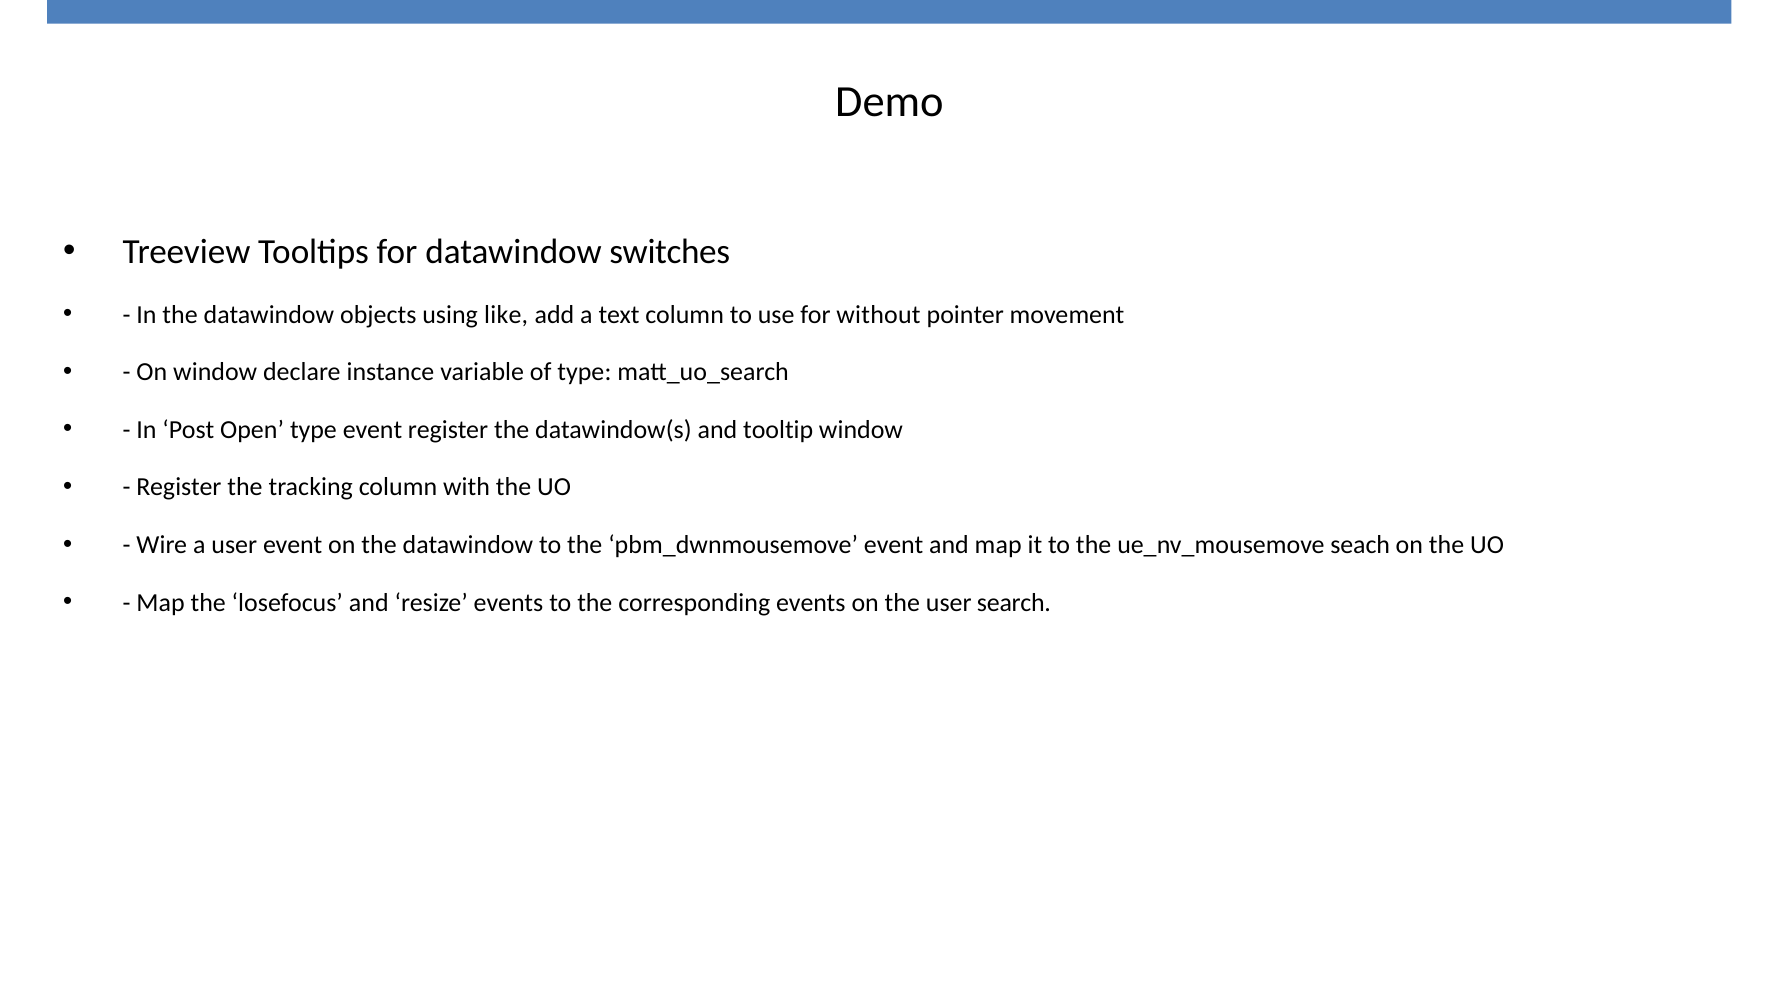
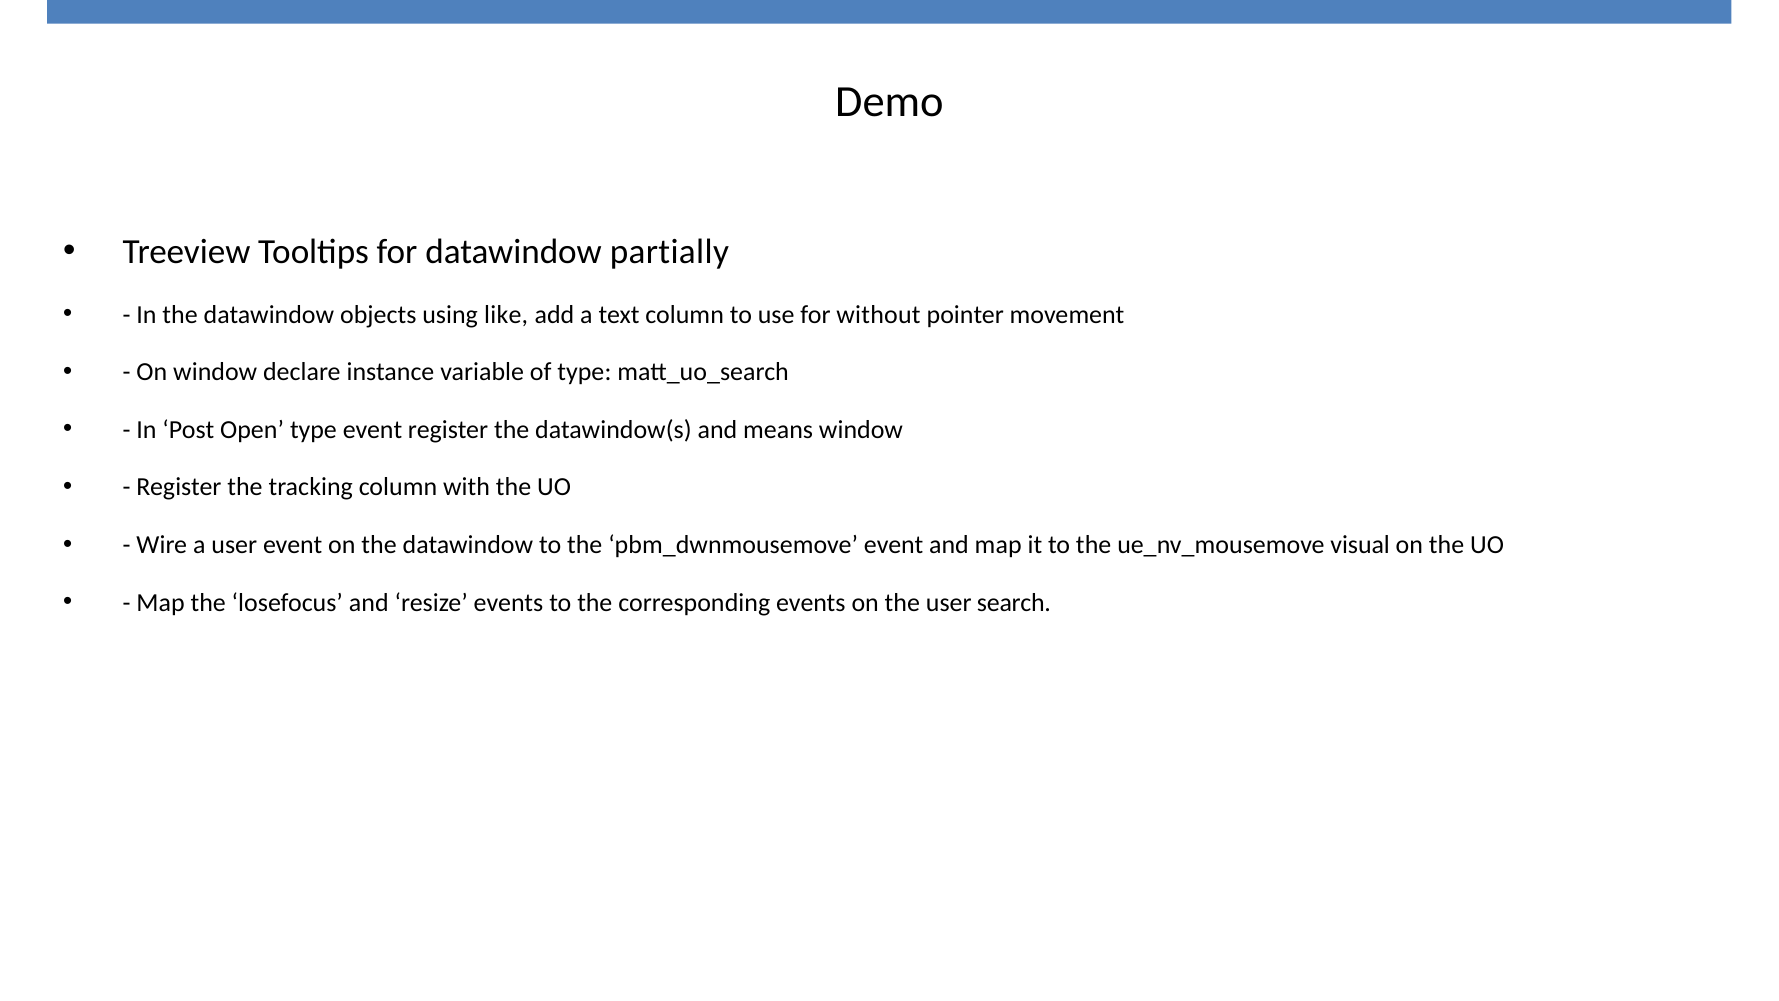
switches: switches -> partially (669, 252)
tooltip: tooltip -> means (778, 430)
seach: seach -> visual (1360, 545)
